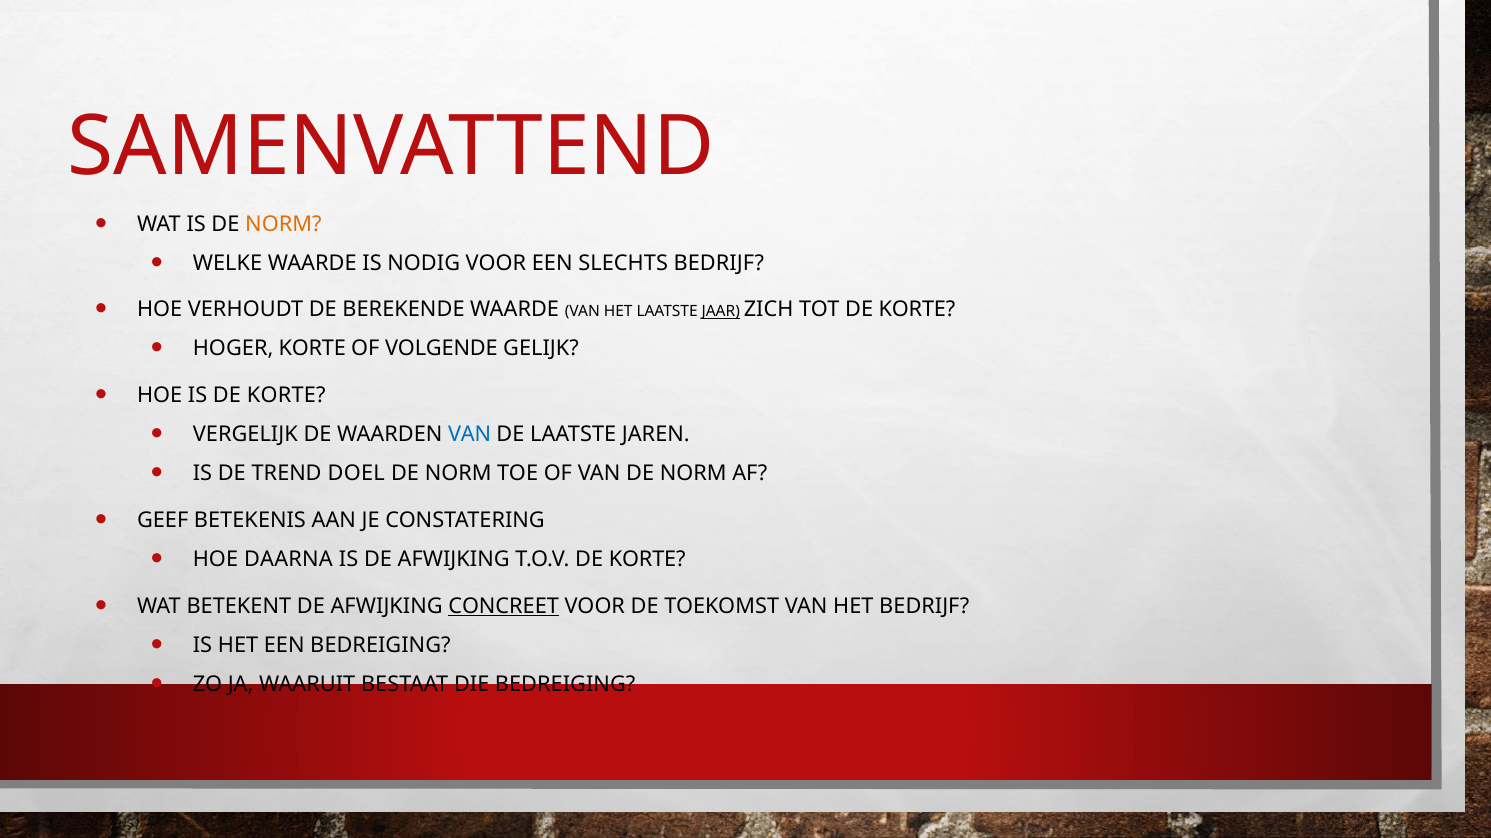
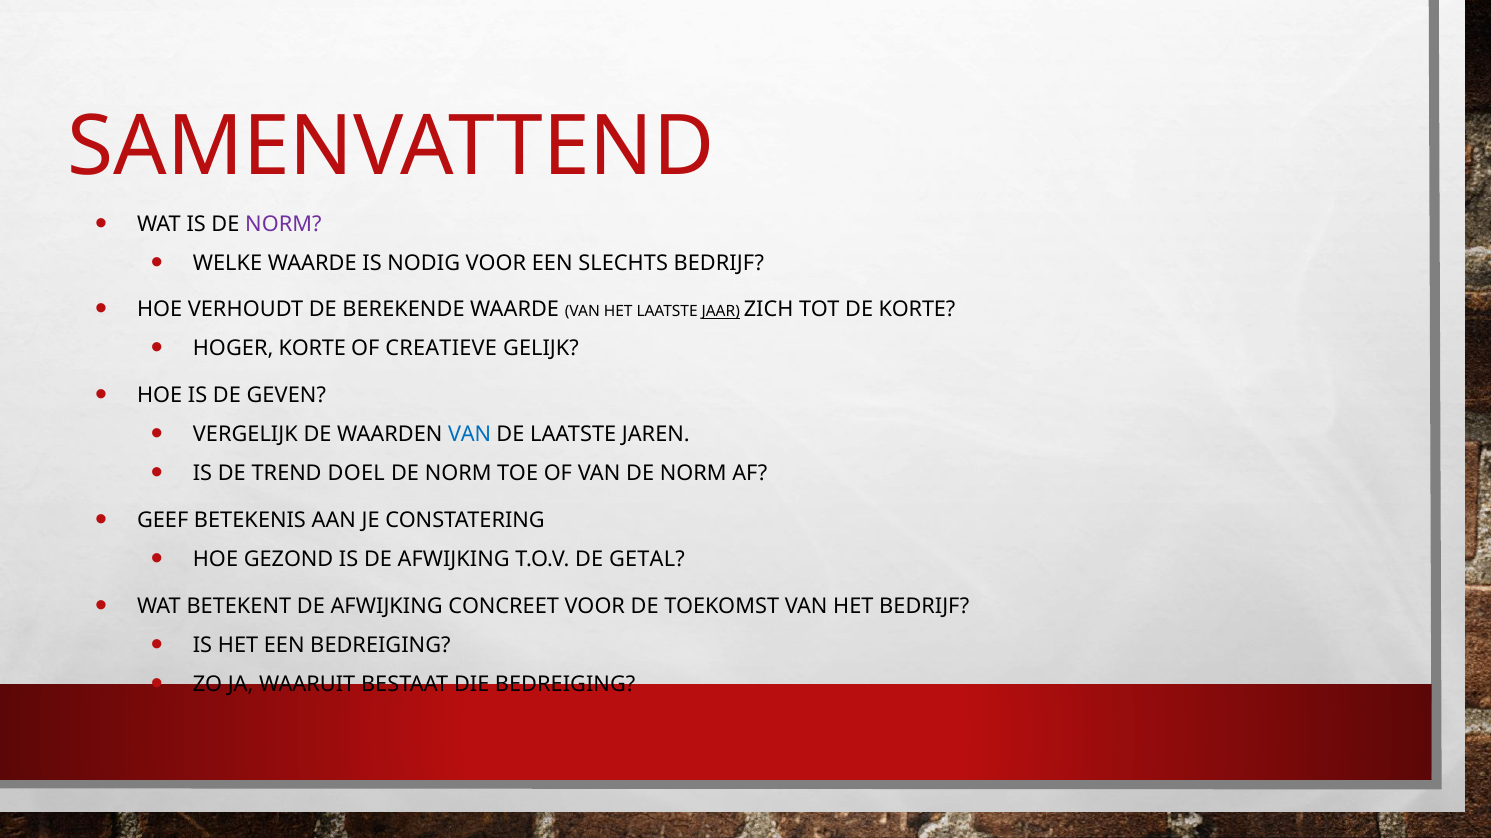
NORM colour: orange -> purple (283, 224)
VOLGENDE: VOLGENDE -> CREATIEVE (441, 349)
IS DE KORTE: KORTE -> GEVEN (286, 396)
DAARNA: DAARNA -> GEZOND (289, 560)
T.O.V DE KORTE: KORTE -> GETAL (647, 560)
CONCREET underline: present -> none (504, 607)
